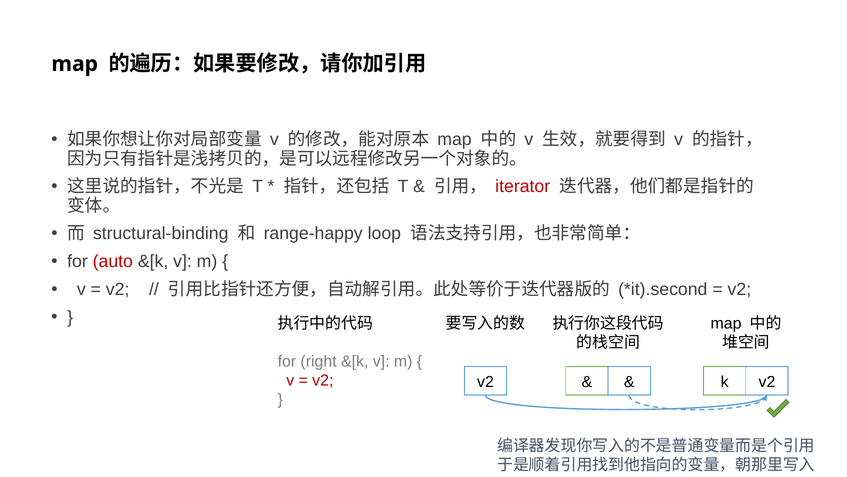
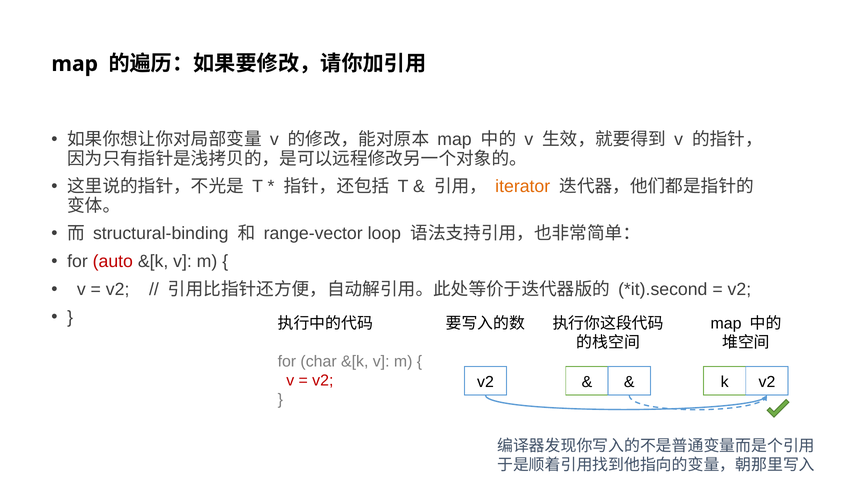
iterator colour: red -> orange (523, 186)
range-happy: range-happy -> range-vector (313, 233)
right: right -> char (319, 361)
